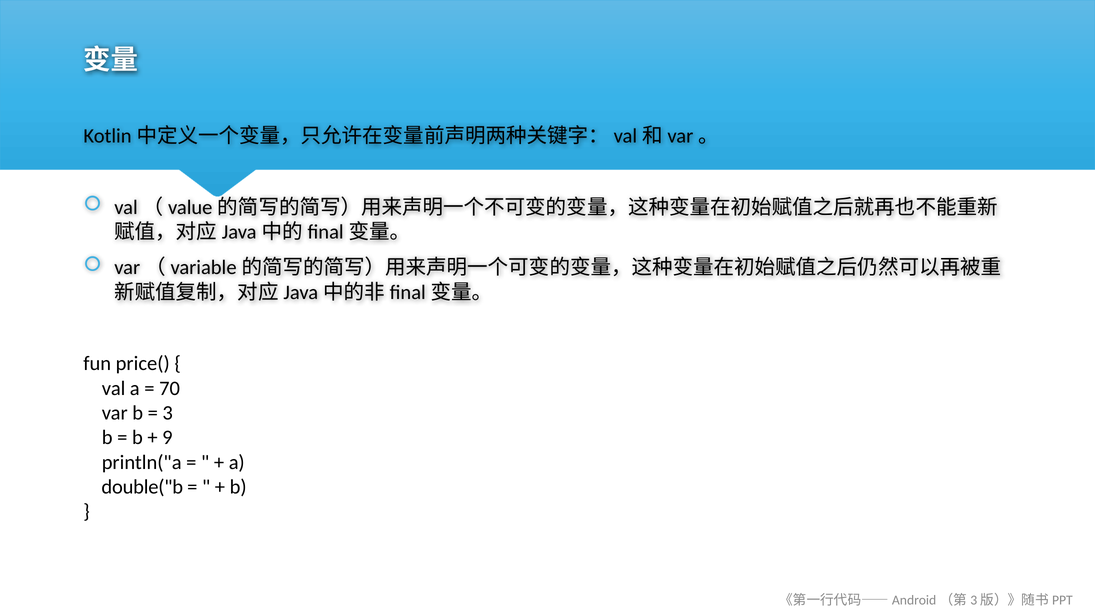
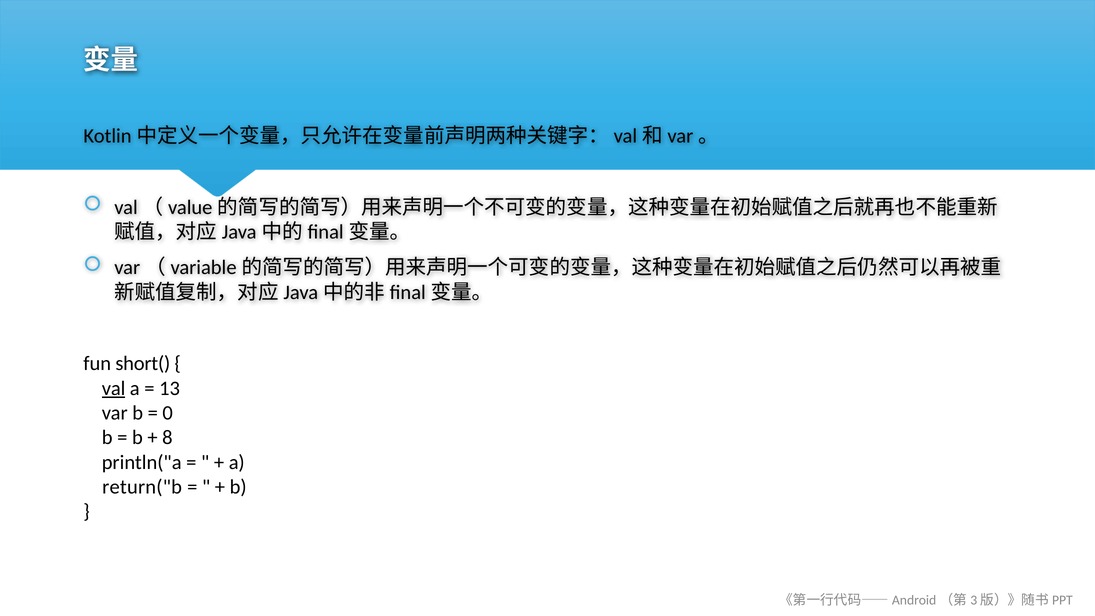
price(: price( -> short( (143, 364)
val underline: none -> present (114, 388)
70: 70 -> 13 (170, 388)
3: 3 -> 0 (168, 413)
9: 9 -> 8 (167, 438)
double("b: double("b -> return("b (142, 487)
